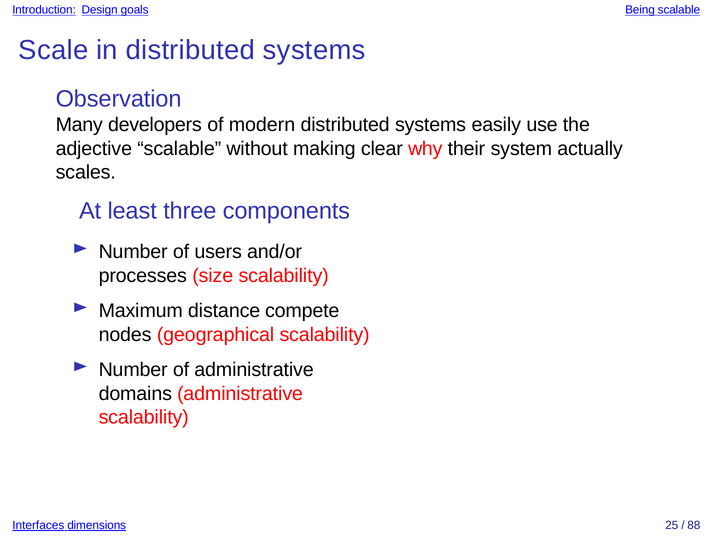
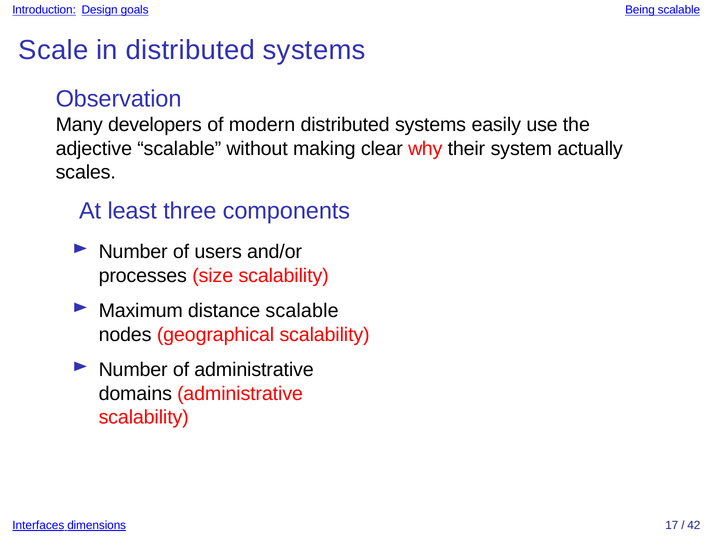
distance compete: compete -> scalable (302, 311)
25: 25 -> 17 (672, 525)
88: 88 -> 42 (694, 525)
